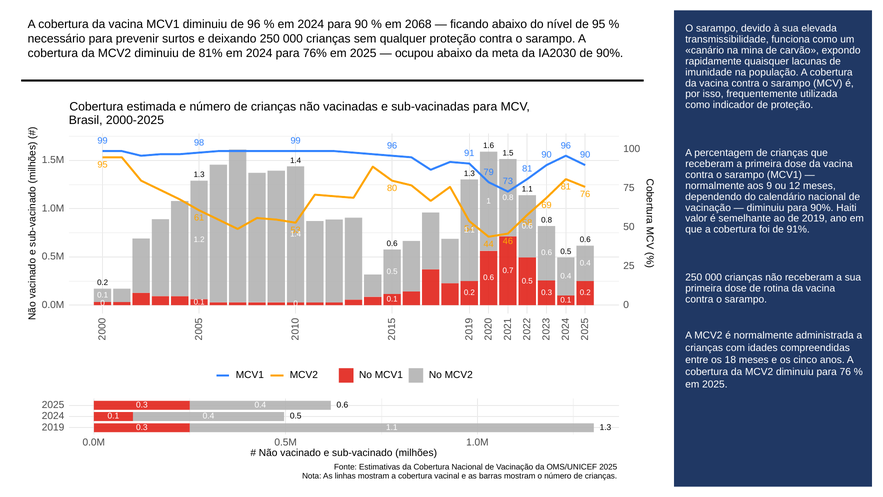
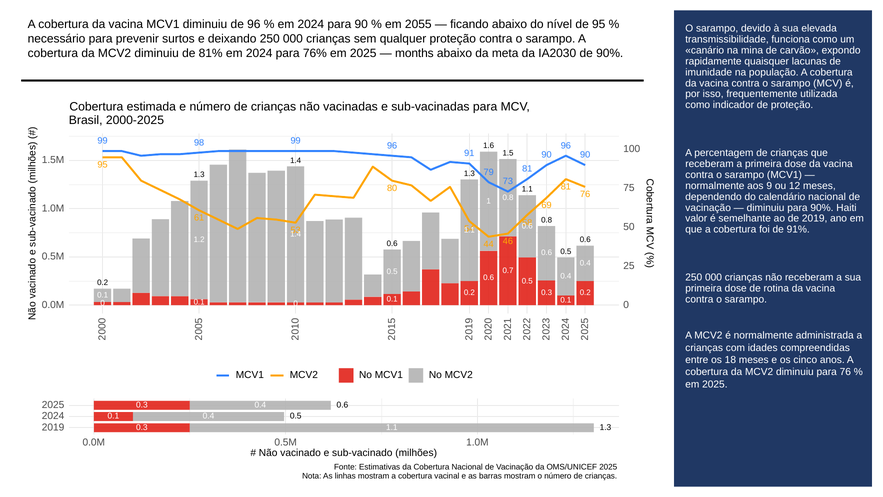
2068: 2068 -> 2055 (418, 25)
ocupou: ocupou -> months (414, 53)
